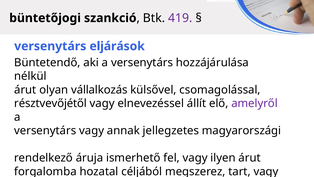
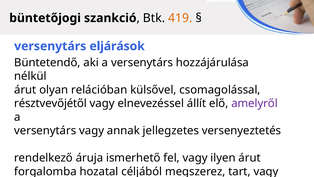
419 colour: purple -> orange (180, 18)
vállalkozás: vállalkozás -> relációban (99, 90)
magyarországi: magyarországi -> versenyeztetés (242, 130)
